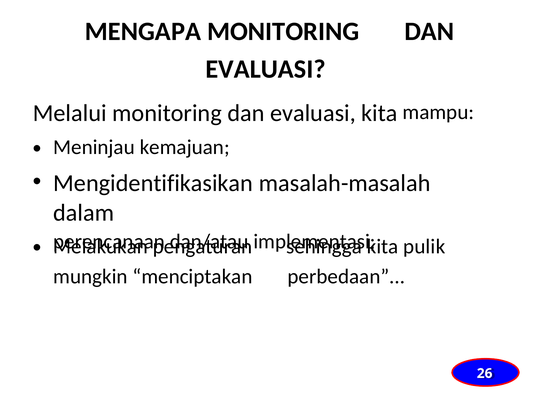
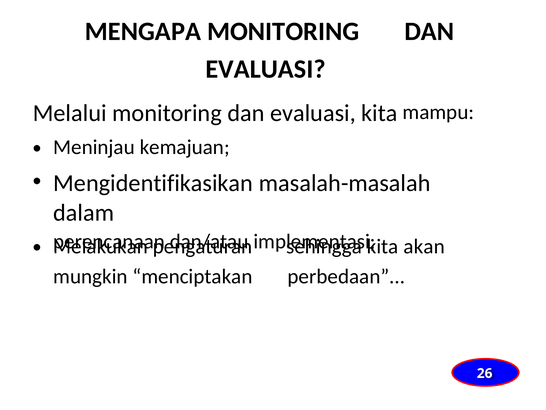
pulik: pulik -> akan (424, 246)
